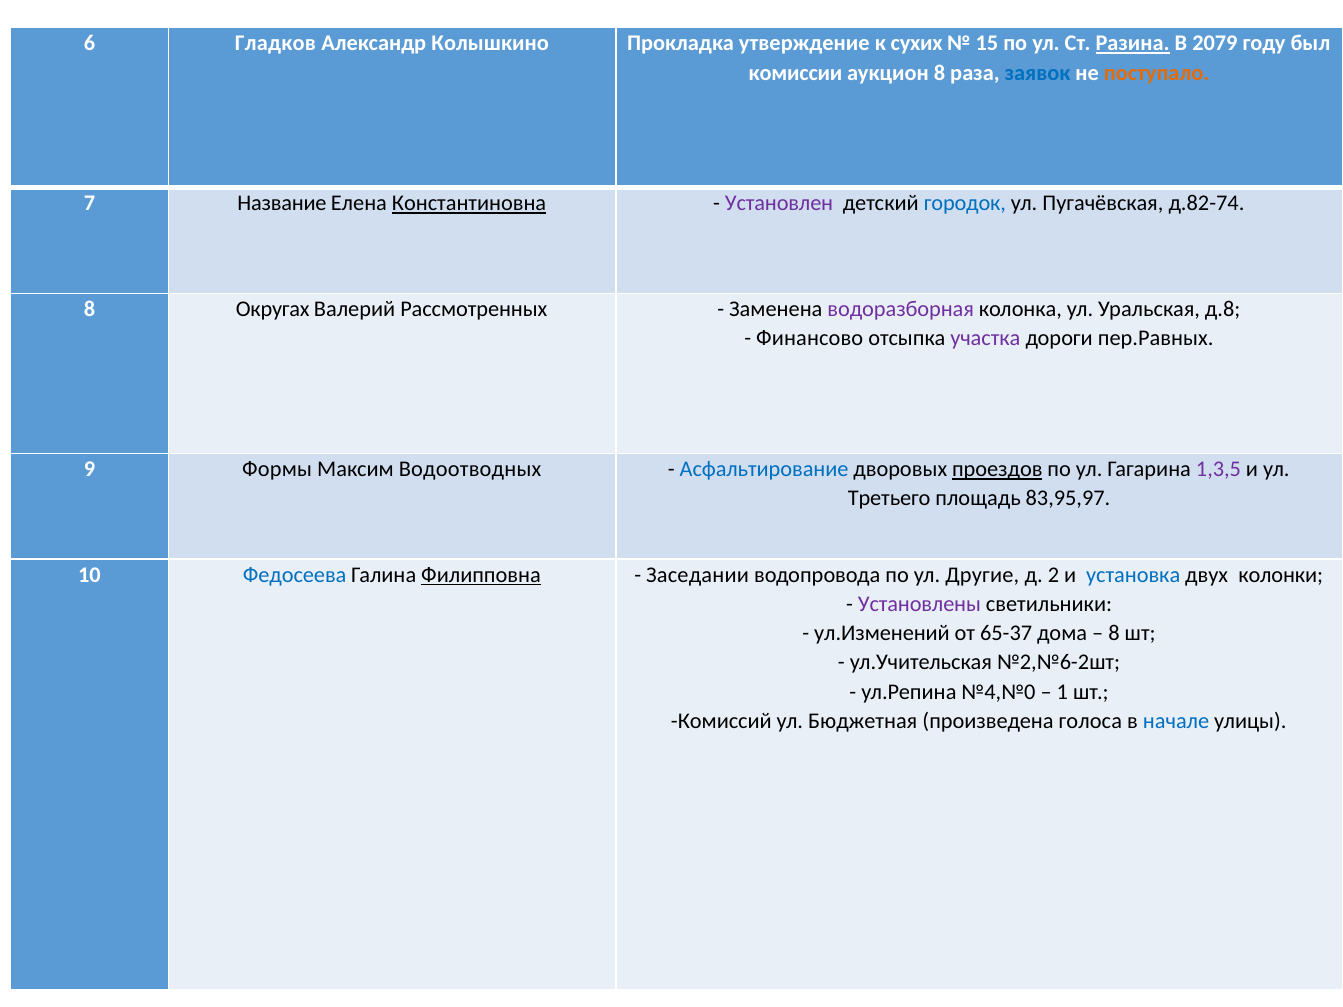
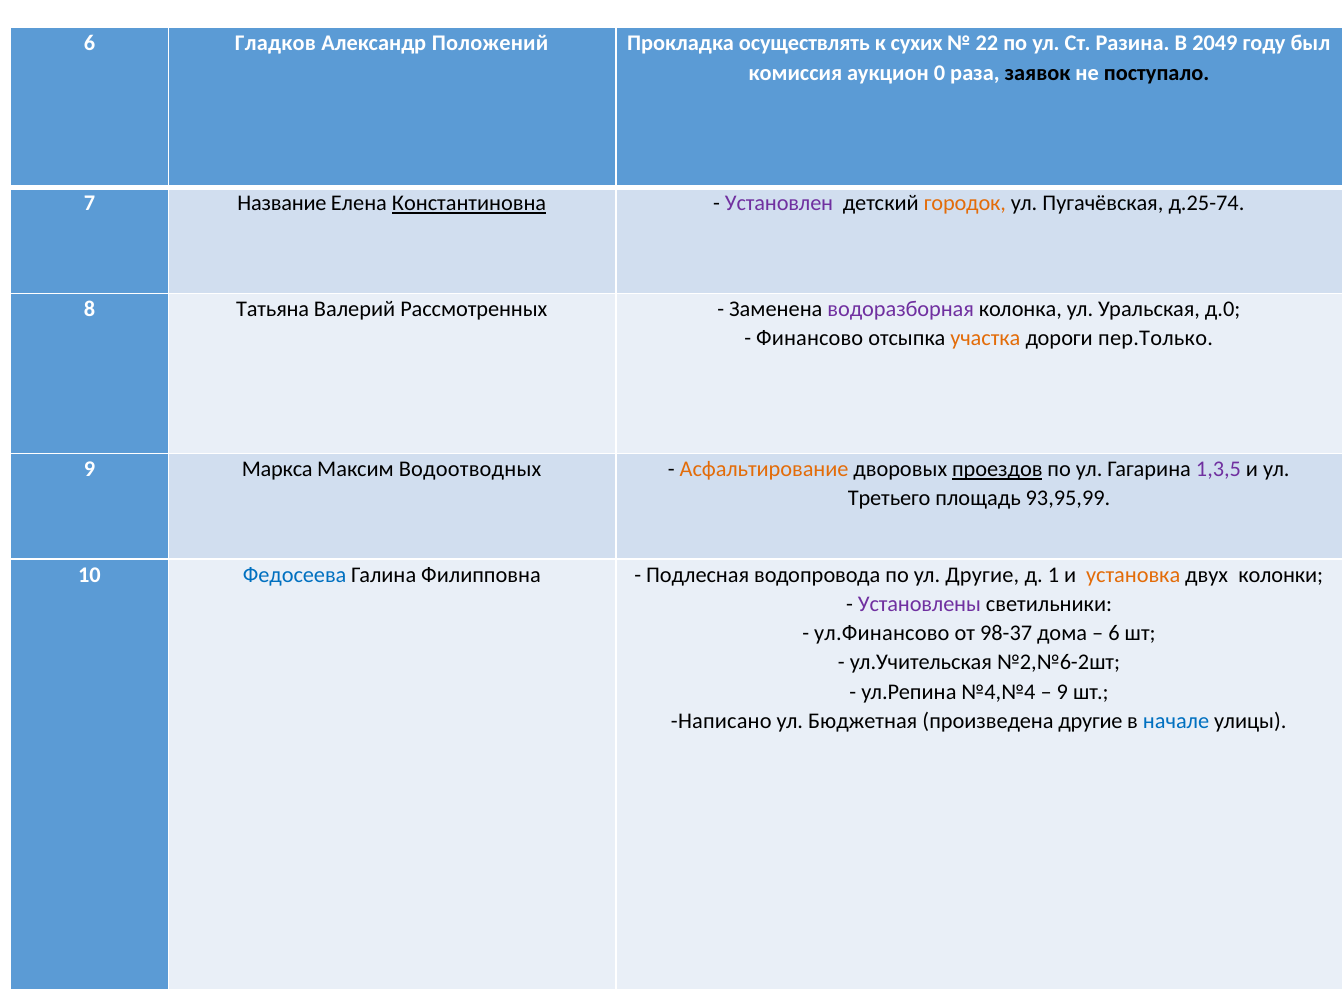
Колышкино: Колышкино -> Положений (490, 43)
утверждение: утверждение -> осуществлять (804, 43)
15: 15 -> 22 (987, 43)
Разина underline: present -> none (1133, 43)
2079: 2079 -> 2049 (1215, 43)
комиссии: комиссии -> комиссия (795, 73)
аукцион 8: 8 -> 0 (940, 73)
заявок colour: blue -> black (1038, 73)
поступало colour: orange -> black (1157, 73)
городок colour: blue -> orange (965, 203)
д.82-74: д.82-74 -> д.25-74 (1206, 203)
Округах: Округах -> Татьяна (273, 309)
д.8: д.8 -> д.0 (1223, 309)
участка colour: purple -> orange (985, 339)
пер.Равных: пер.Равных -> пер.Только (1156, 339)
Формы: Формы -> Маркса (277, 469)
Асфальтирование colour: blue -> orange (764, 469)
83,95,97: 83,95,97 -> 93,95,99 (1068, 499)
Филипповна underline: present -> none (481, 575)
Заседании: Заседании -> Подлесная (698, 575)
2: 2 -> 1 (1053, 575)
установка colour: blue -> orange (1133, 575)
ул.Изменений: ул.Изменений -> ул.Финансово (882, 634)
65-37: 65-37 -> 98-37 (1006, 634)
8: 8 -> 6 (1114, 634)
№4,№0: №4,№0 -> №4,№4 (998, 692)
1: 1 -> 9 (1062, 692)
Комиссий: Комиссий -> Написано (721, 721)
произведена голоса: голоса -> другие (1090, 721)
